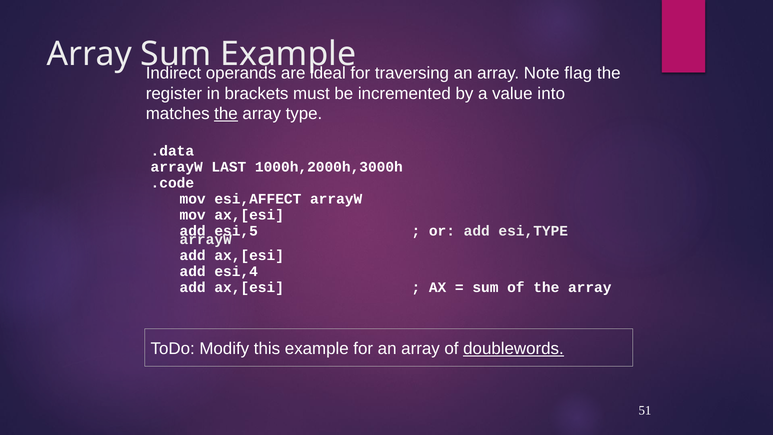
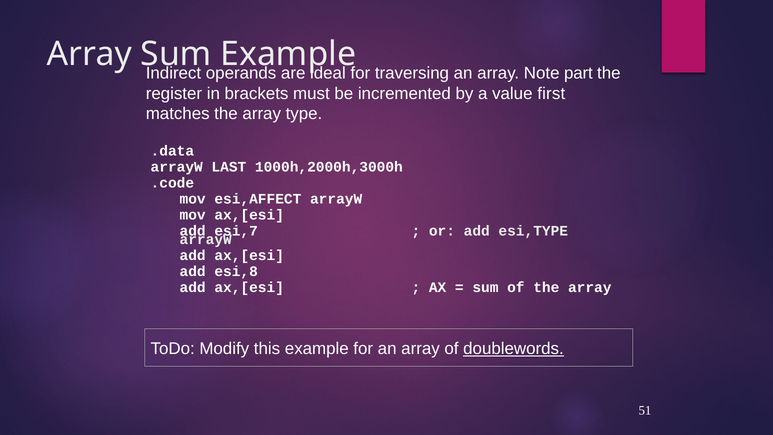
flag: flag -> part (578, 73)
into: into -> first (551, 93)
the underline: present -> none (226, 114)
esi,5: esi,5 -> esi,7 (236, 231)
esi,4: esi,4 -> esi,8 (236, 271)
